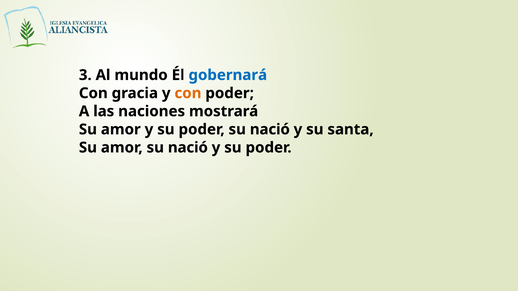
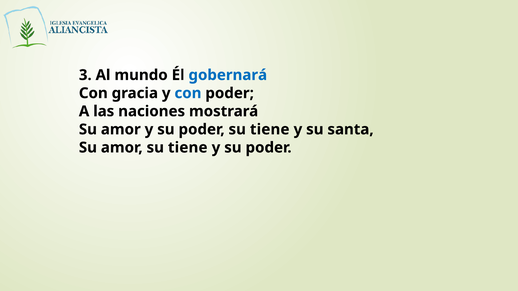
con colour: orange -> blue (188, 93)
poder su nació: nació -> tiene (270, 130)
amor su nació: nació -> tiene (188, 148)
